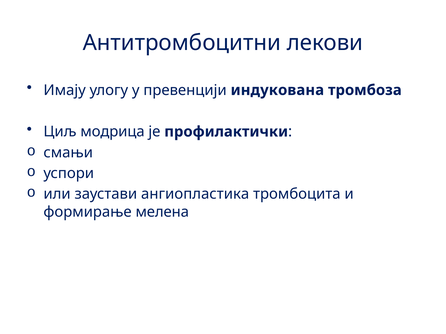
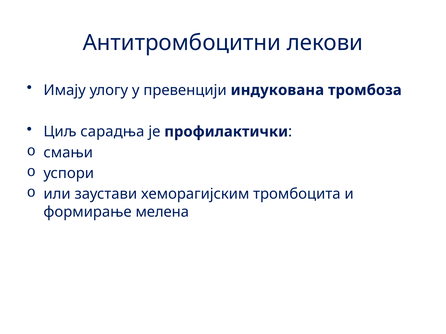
модрица: модрица -> сарадња (112, 132)
ангиопластика: ангиопластика -> хеморагијским (195, 194)
